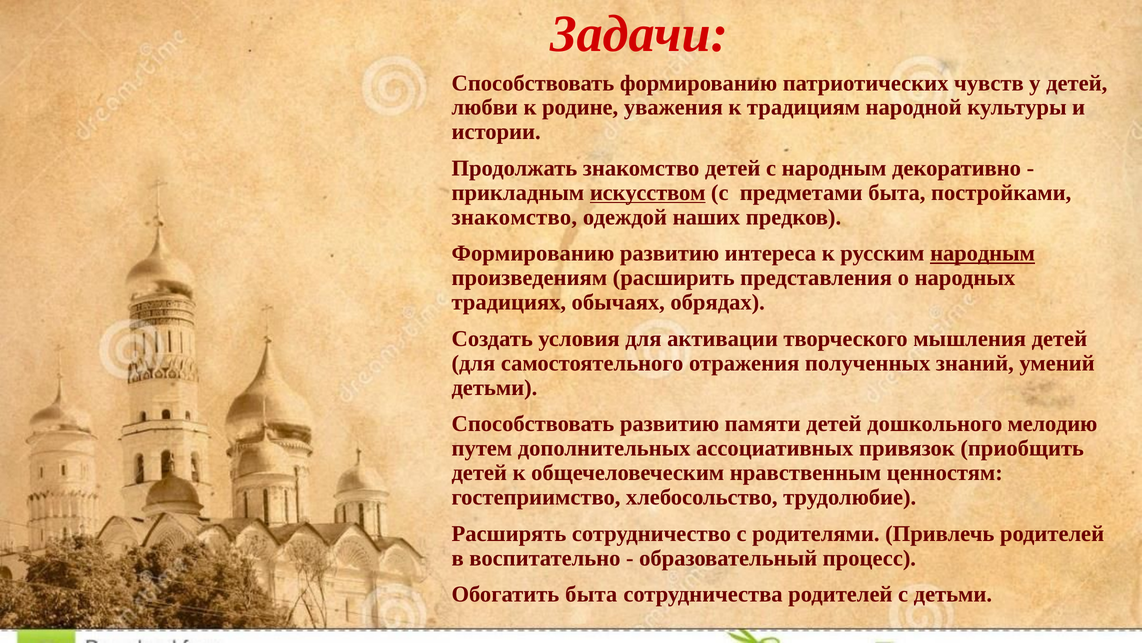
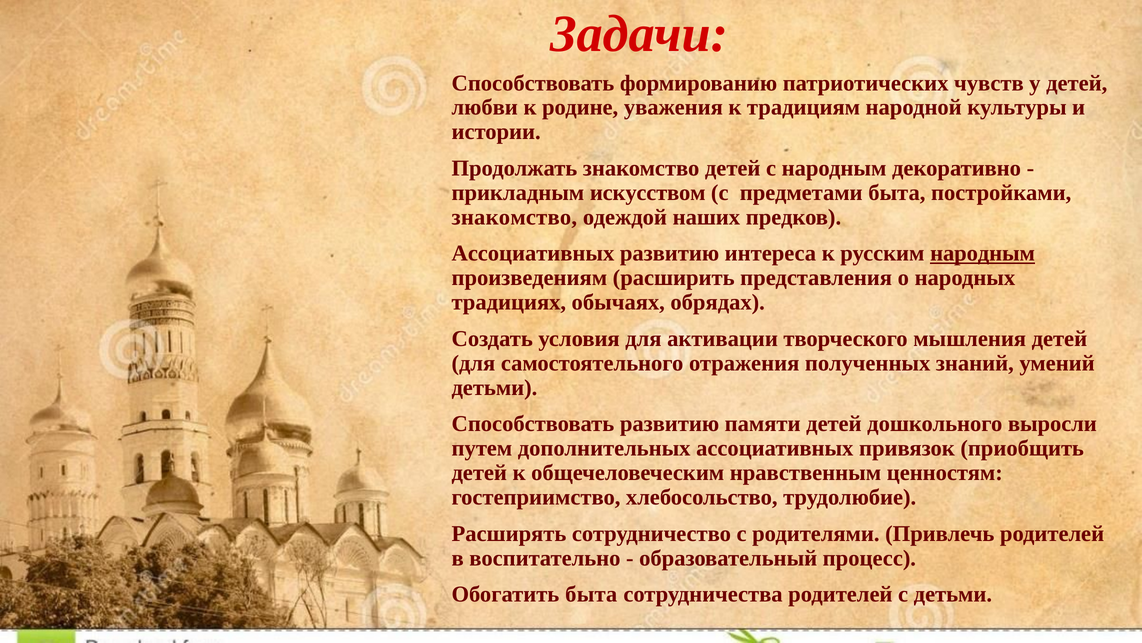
искусством underline: present -> none (648, 193)
Формированию: Формированию -> Ассоциативных (533, 253)
мелодию: мелодию -> выросли (1052, 424)
